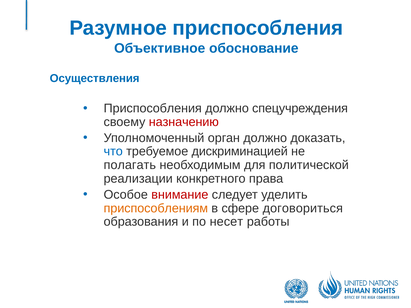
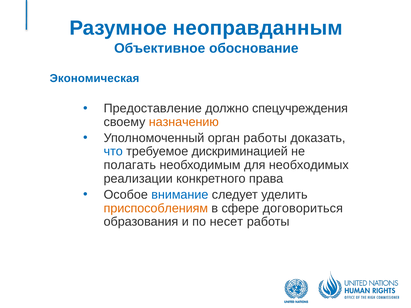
Разумное приспособления: приспособления -> неоправданным (258, 28)
Осуществления: Осуществления -> Экономическая (94, 78)
Приспособления: Приспособления -> Предоставление (153, 108)
назначению colour: red -> orange (184, 122)
орган должно: должно -> работы (265, 138)
политической: политической -> необходимых (309, 165)
внимание colour: red -> blue (180, 195)
